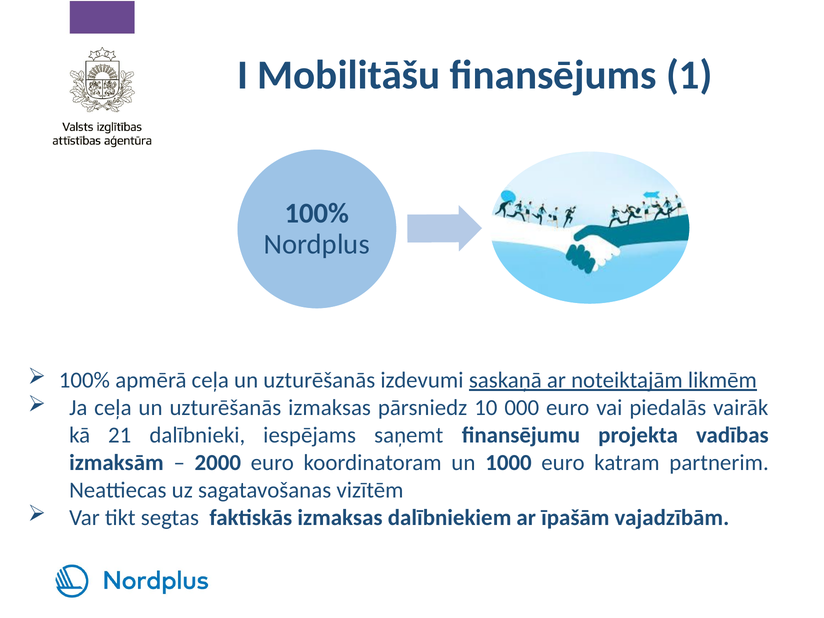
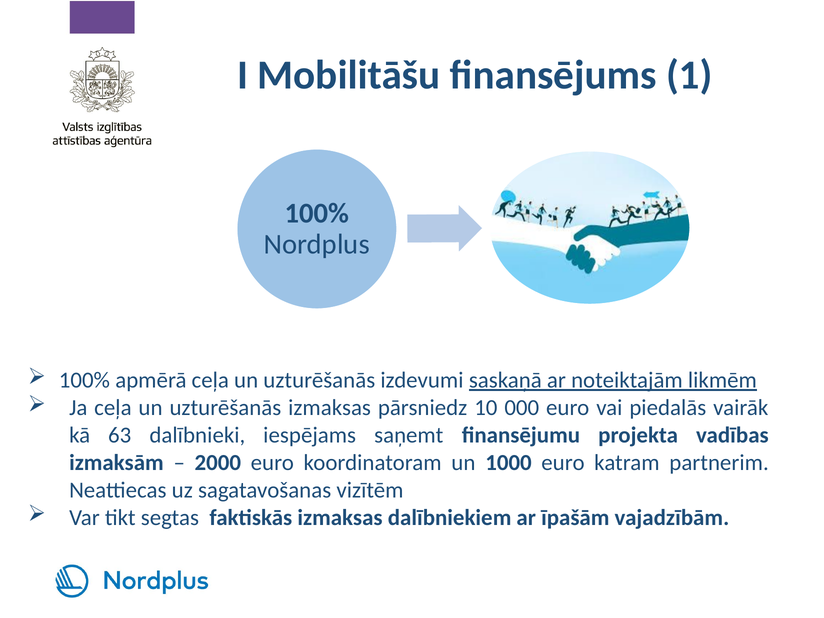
21: 21 -> 63 (120, 435)
